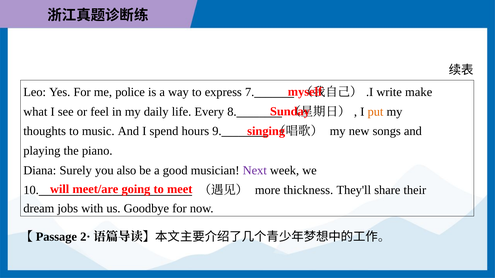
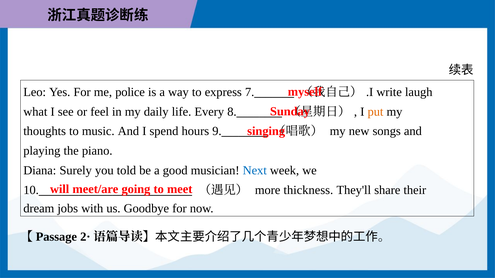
make: make -> laugh (419, 92)
also: also -> told (126, 171)
Next colour: purple -> blue (255, 171)
